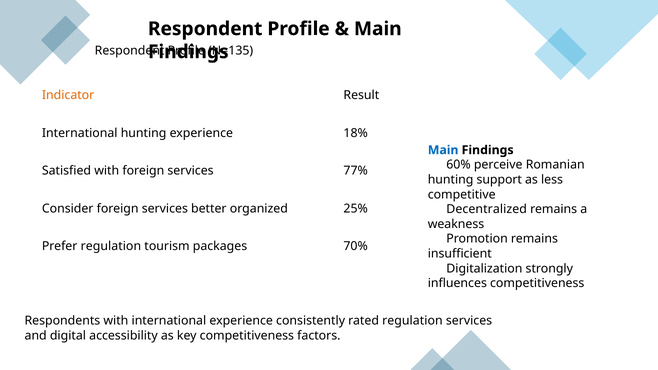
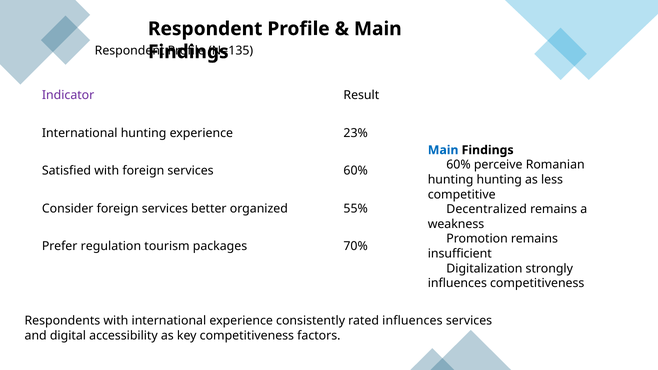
Indicator colour: orange -> purple (68, 95)
18%: 18% -> 23% (356, 133)
services 77%: 77% -> 60% (356, 171)
hunting support: support -> hunting (499, 180)
25%: 25% -> 55% (356, 209)
rated regulation: regulation -> influences (412, 321)
